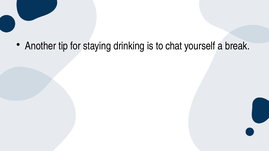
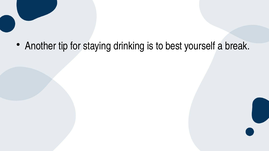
chat: chat -> best (174, 46)
